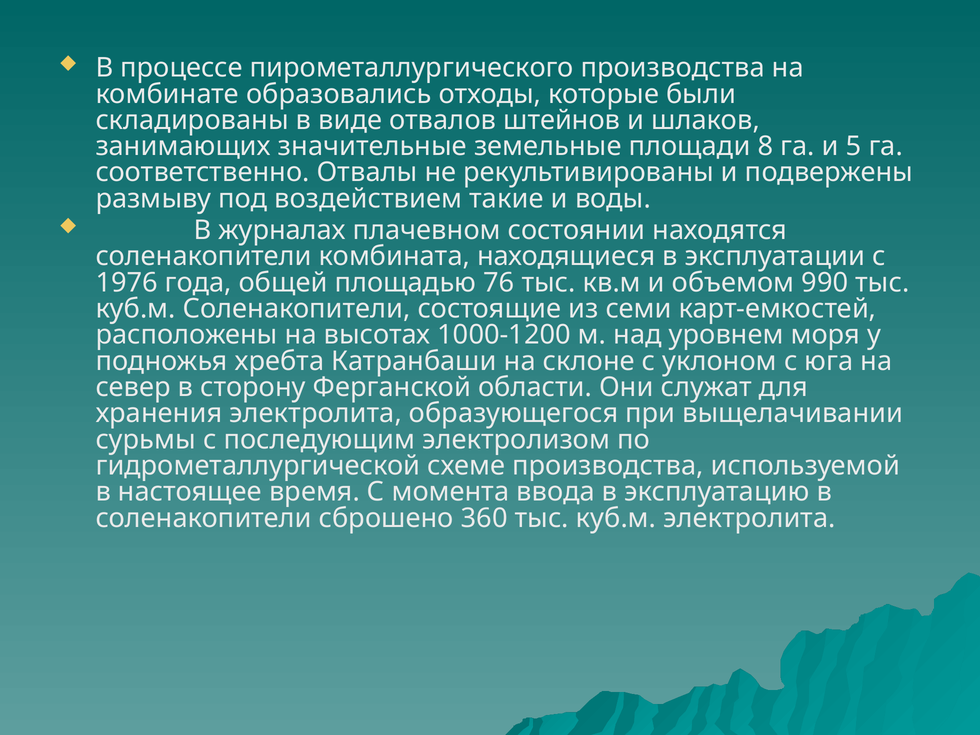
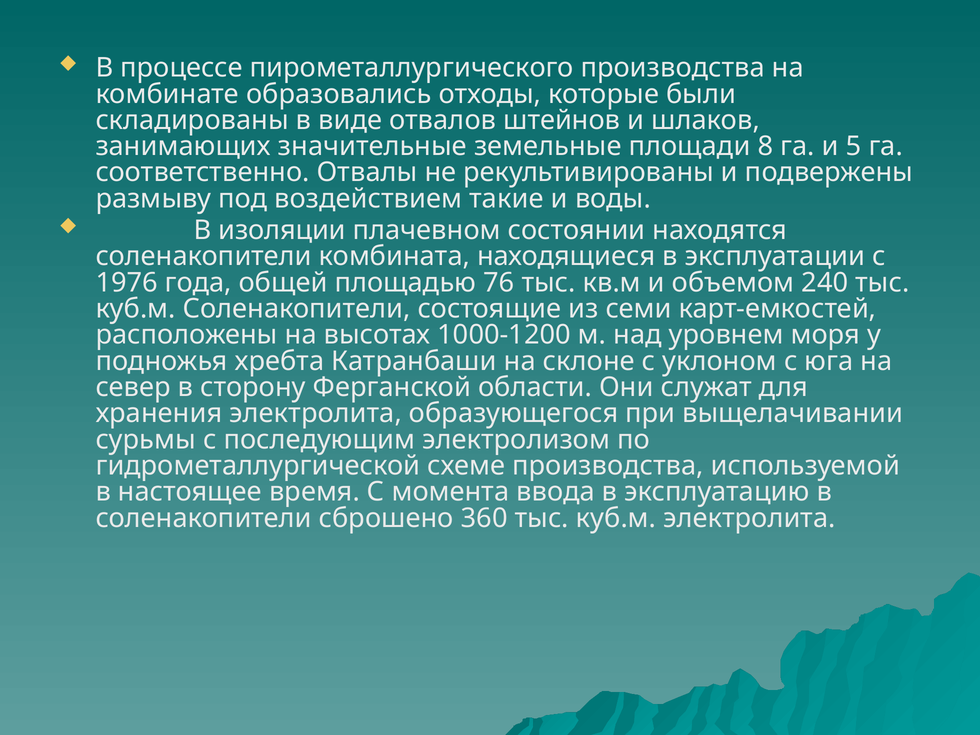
журналах: журналах -> изоляции (282, 230)
990: 990 -> 240 (825, 283)
